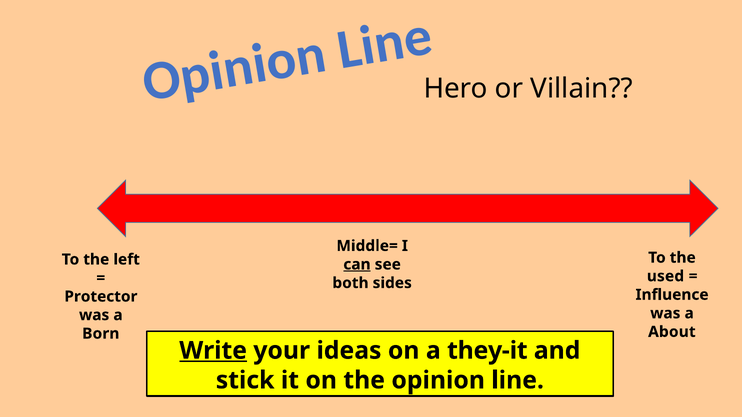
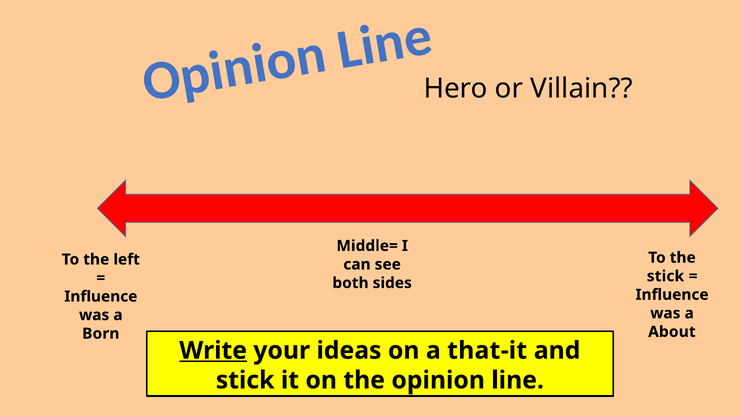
can underline: present -> none (357, 265)
used: used -> stick (665, 276)
Protector: Protector -> Influence (101, 297)
they-it: they-it -> that-it (487, 351)
